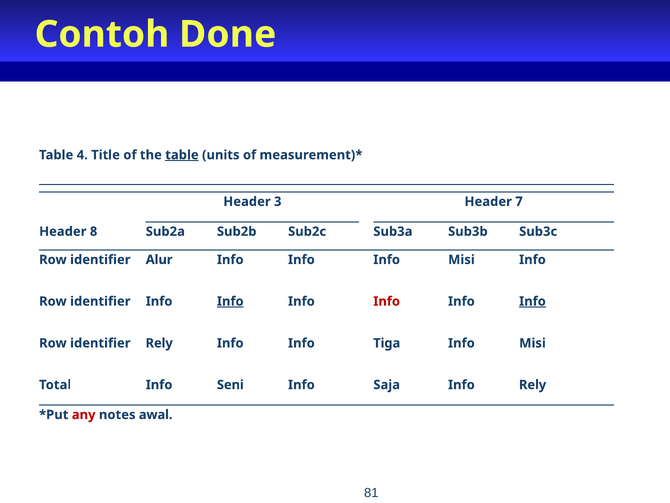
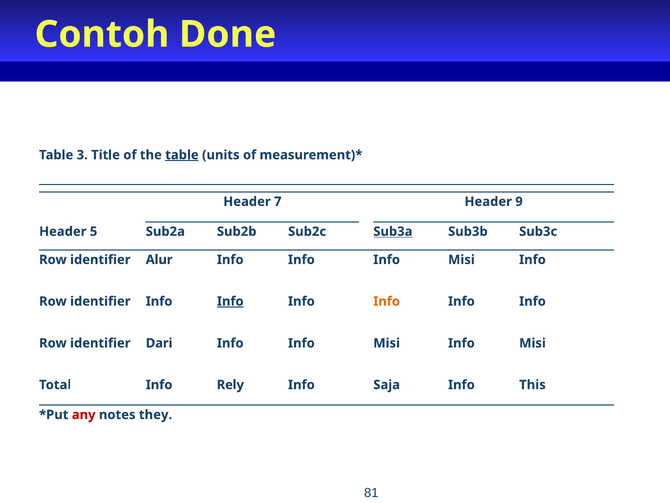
4: 4 -> 3 (82, 155)
3: 3 -> 7 (278, 201)
7: 7 -> 9 (519, 201)
8: 8 -> 5 (94, 231)
Sub3a underline: none -> present (393, 231)
Info colour: red -> orange (387, 301)
Info underline: present -> none (532, 301)
identifier Rely: Rely -> Dari (159, 343)
Tiga: Tiga -> Misi (387, 343)
Seni: Seni -> Rely (230, 384)
Info Rely: Rely -> This (532, 384)
awal: awal -> they (156, 414)
